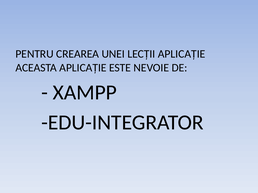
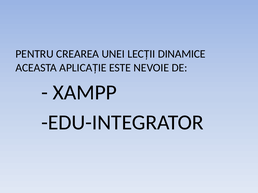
LECȚII APLICAȚIE: APLICAȚIE -> DINAMICE (182, 54)
